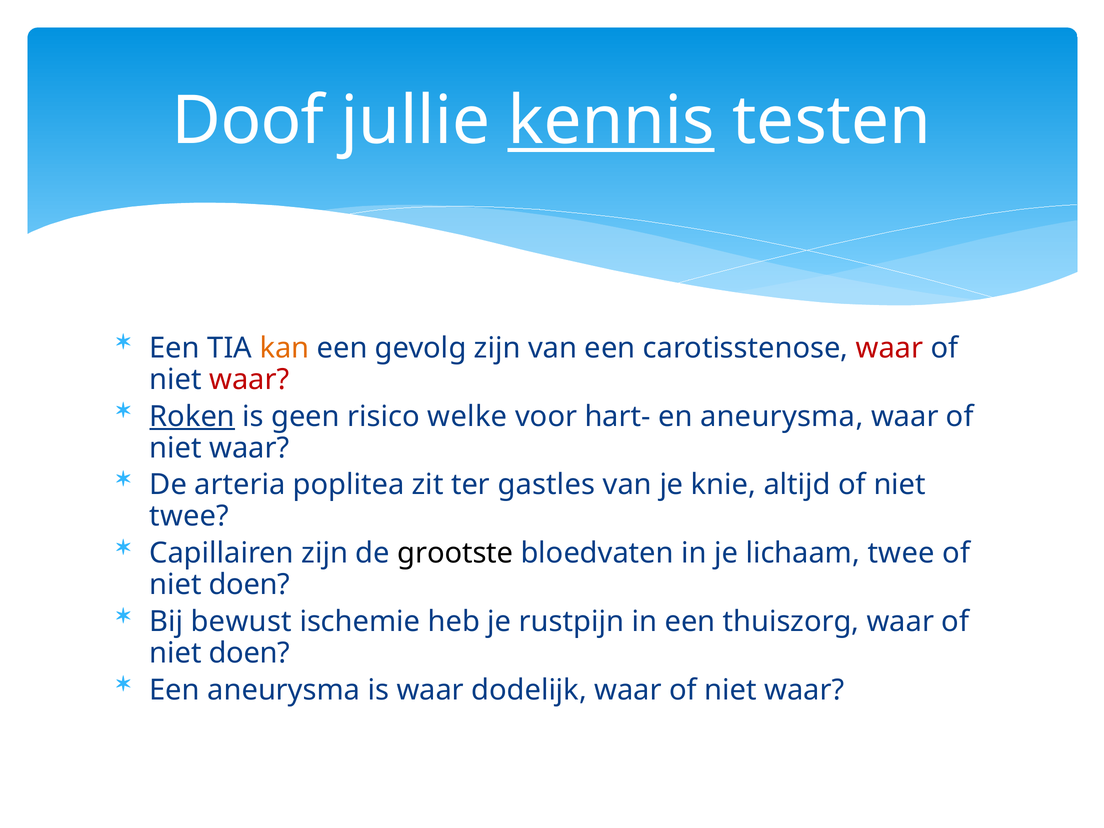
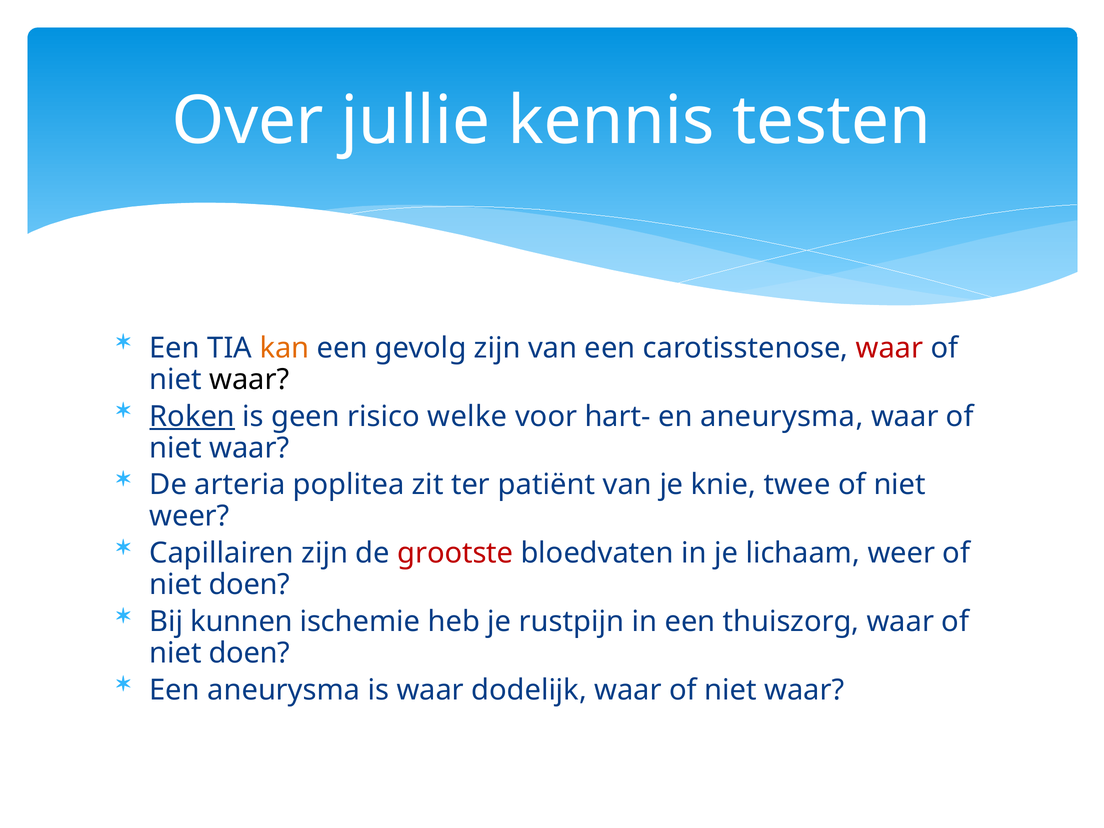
Doof: Doof -> Over (248, 121)
kennis underline: present -> none (611, 121)
waar colour: red -> black (249, 380)
gastles: gastles -> patiënt (546, 485)
altijd: altijd -> twee (797, 485)
twee: twee -> weer (189, 516)
grootste colour: black -> red (455, 553)
lichaam twee: twee -> weer (901, 553)
bewust: bewust -> kunnen (242, 622)
